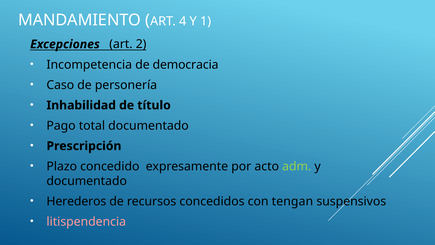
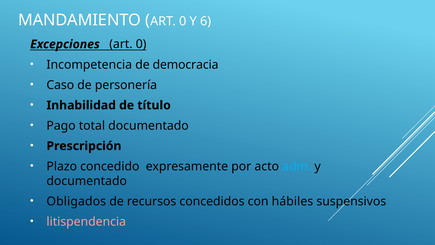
4: 4 -> 0 (183, 21)
1: 1 -> 6 (206, 21)
Excepciones art 2: 2 -> 0 (141, 44)
adm colour: light green -> light blue (297, 166)
Herederos: Herederos -> Obligados (76, 201)
tengan: tengan -> hábiles (292, 201)
